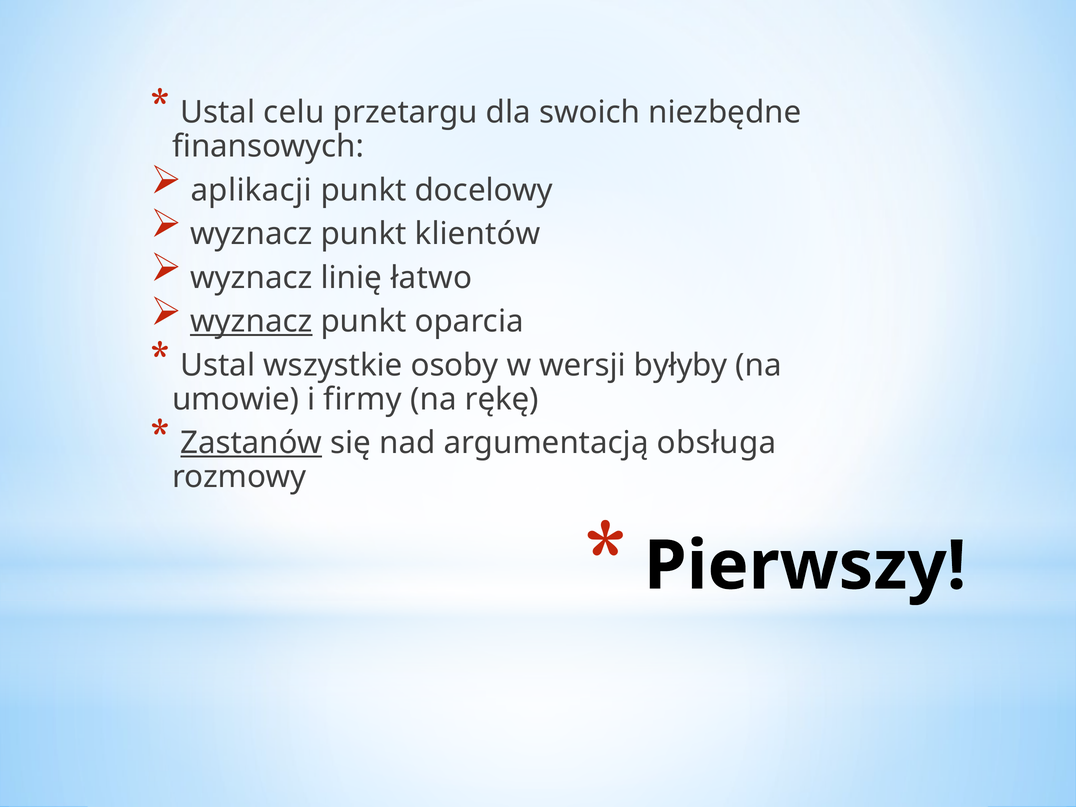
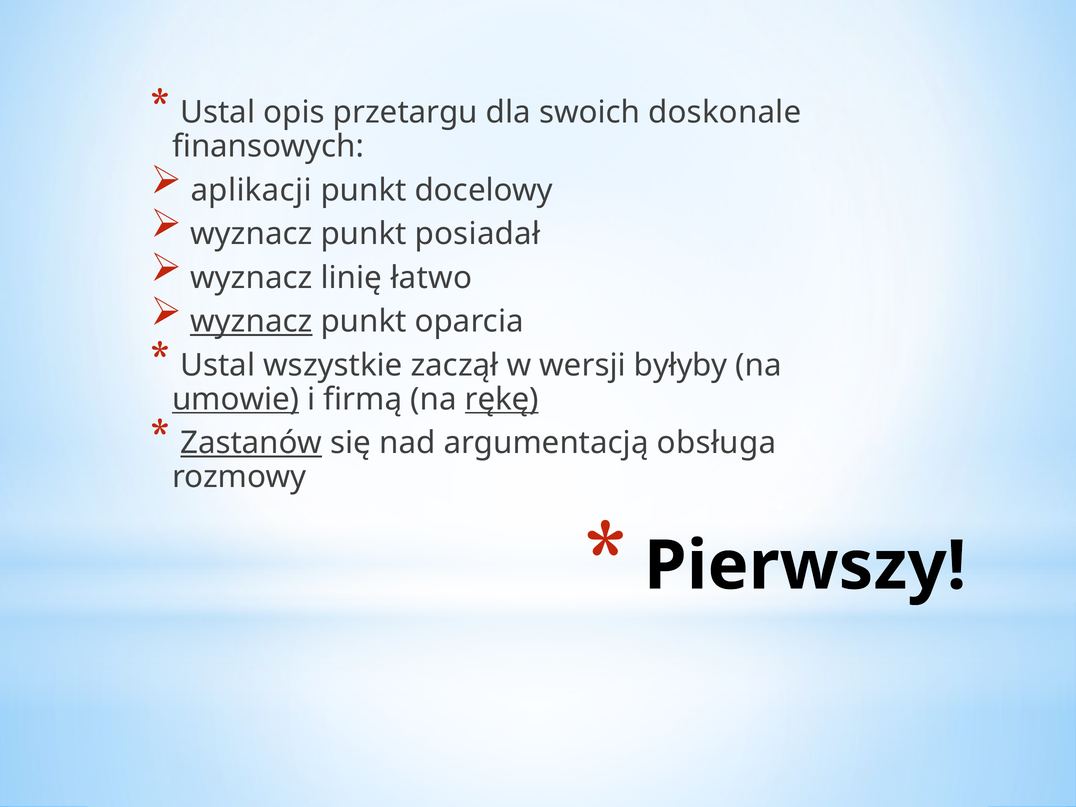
celu: celu -> opis (294, 112)
niezbędne: niezbędne -> doskonale (725, 112)
klientów: klientów -> posiadał (478, 234)
osoby: osoby -> zaczął (455, 365)
umowie underline: none -> present (236, 399)
firmy: firmy -> firmą (363, 399)
rękę underline: none -> present (502, 399)
